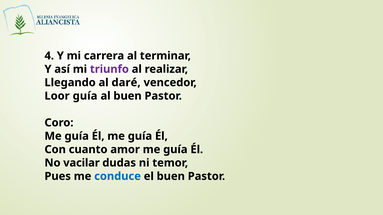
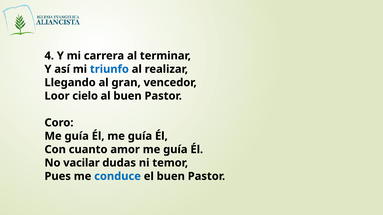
triunfo colour: purple -> blue (109, 69)
daré: daré -> gran (126, 83)
Loor guía: guía -> cielo (85, 96)
